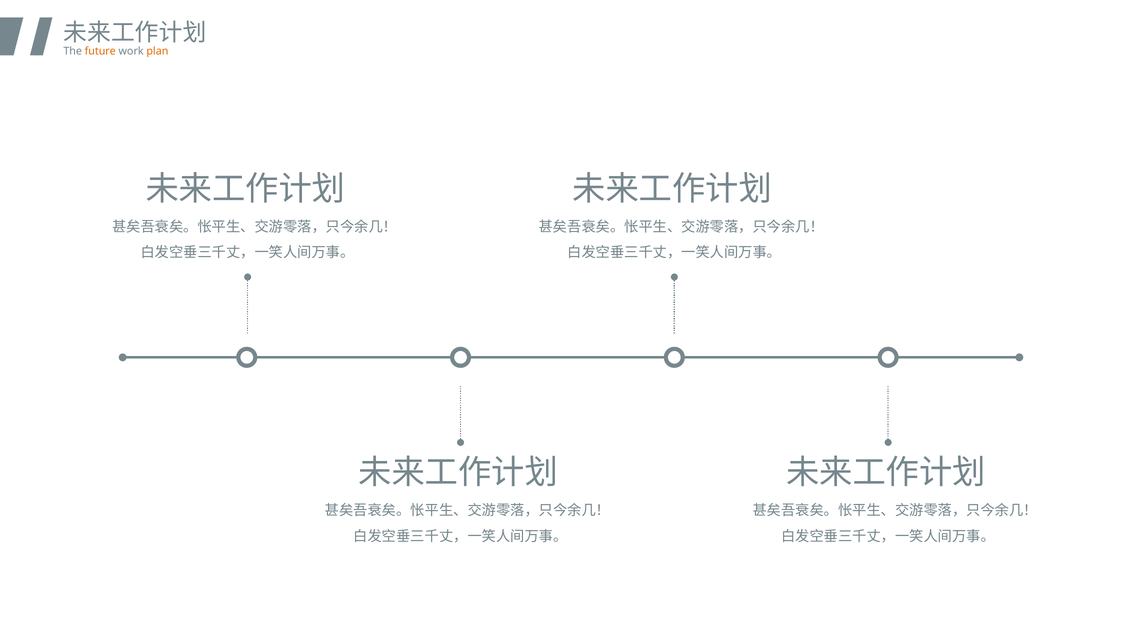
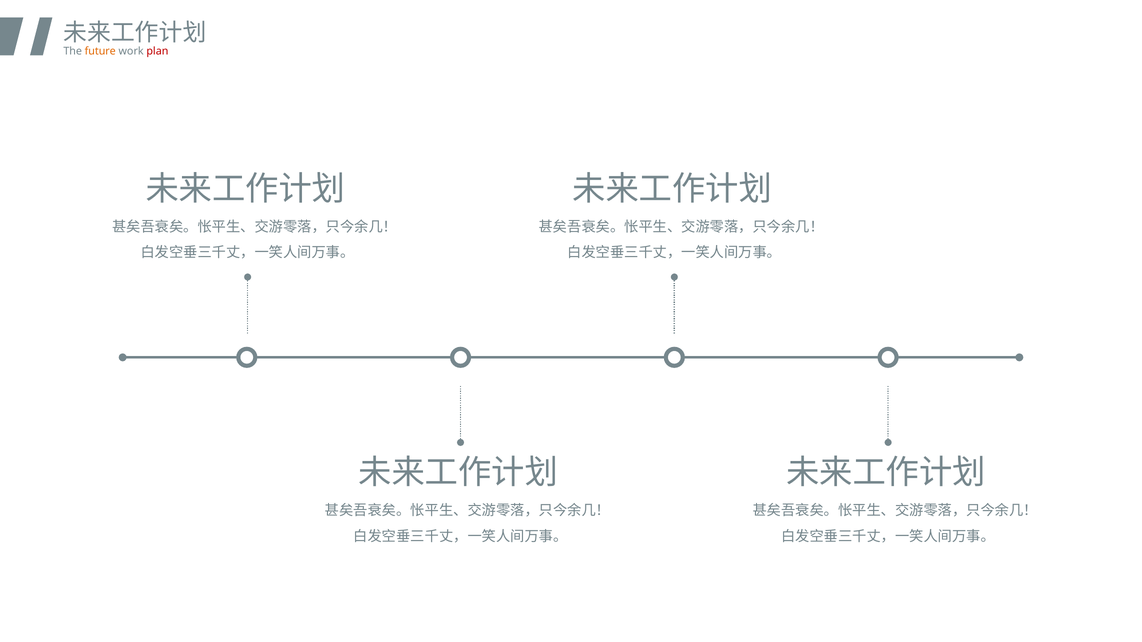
plan colour: orange -> red (157, 51)
